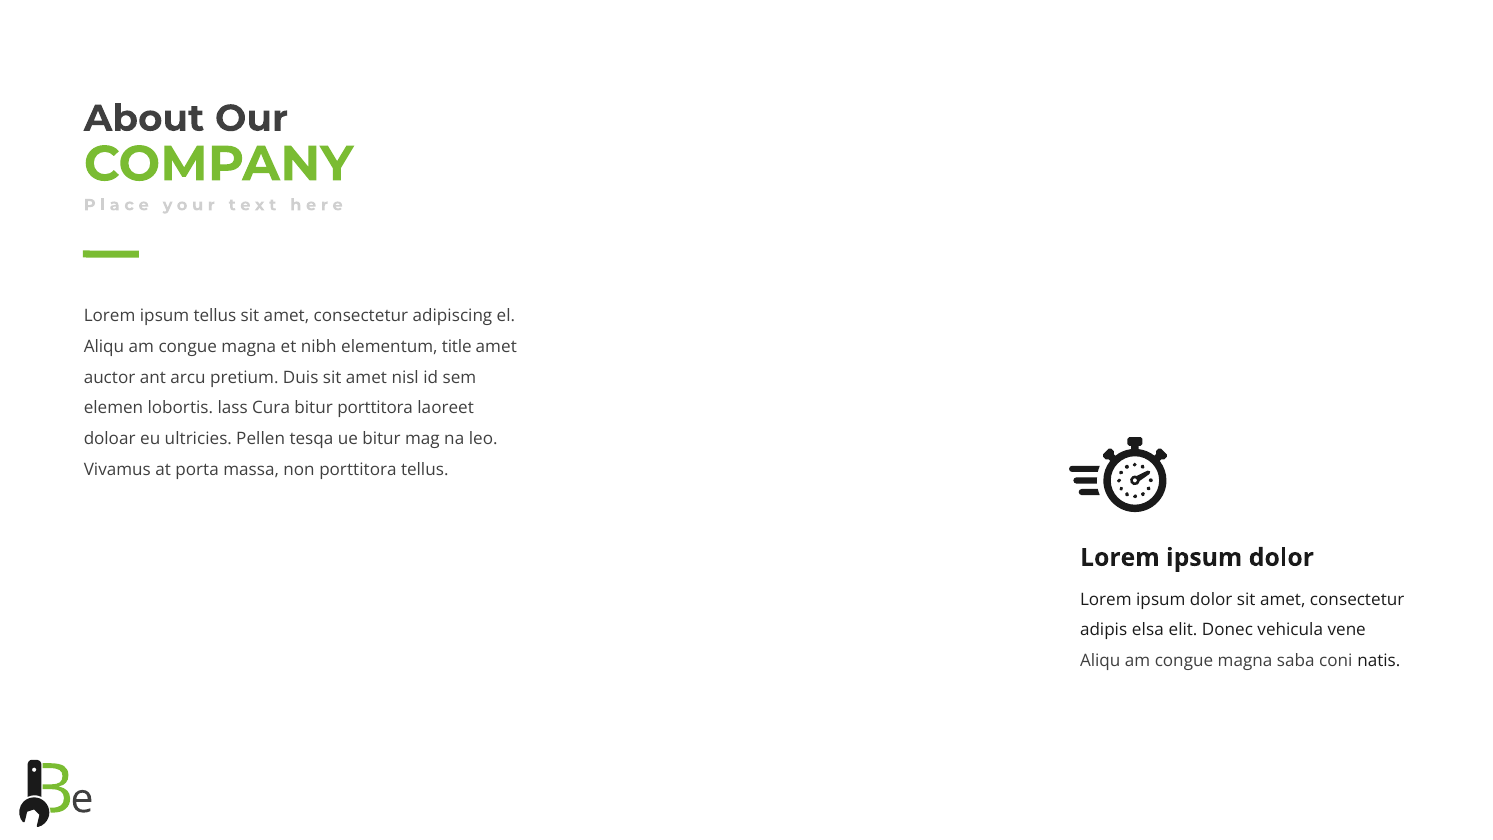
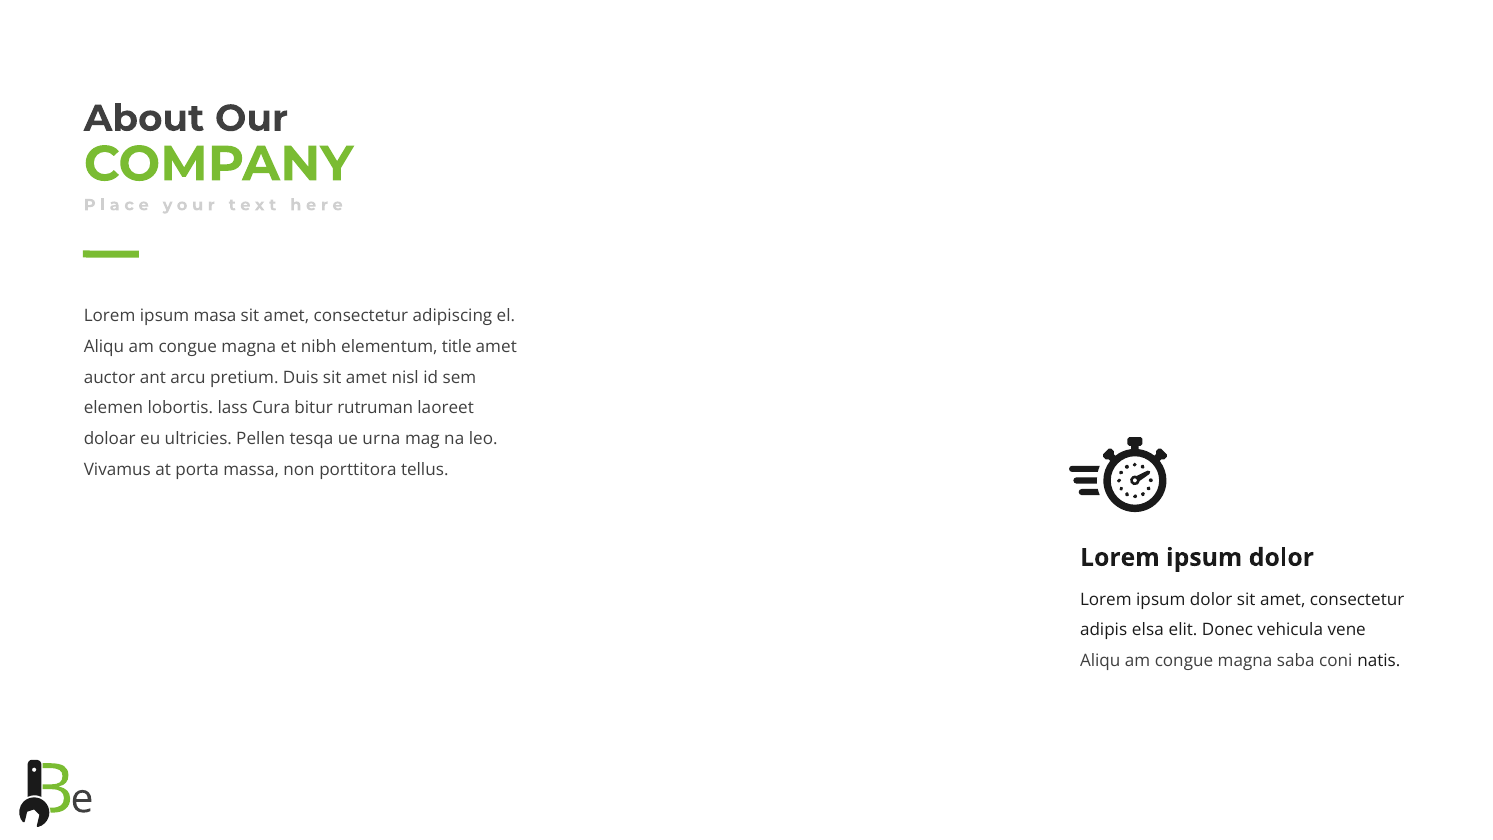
ipsum tellus: tellus -> masa (215, 316)
bitur porttitora: porttitora -> rutruman (375, 408)
ue bitur: bitur -> urna (381, 439)
